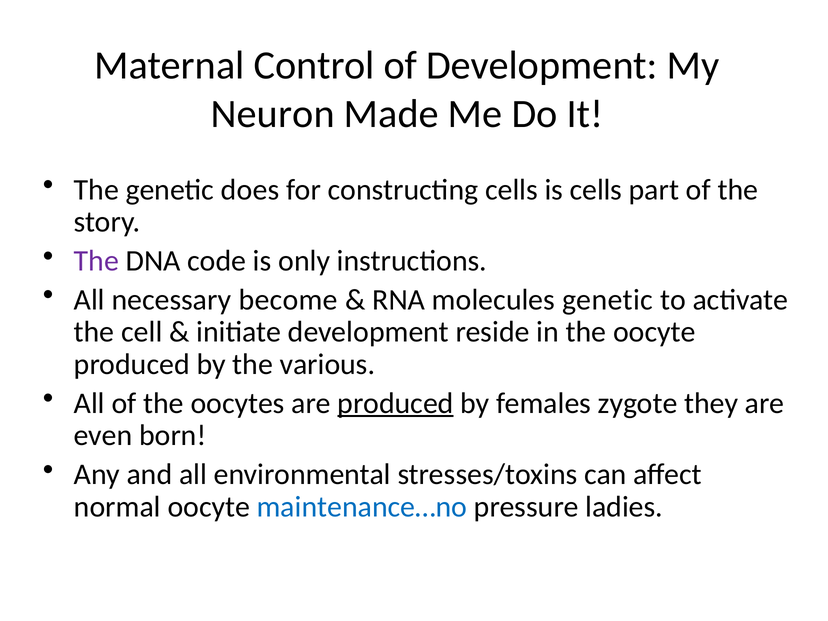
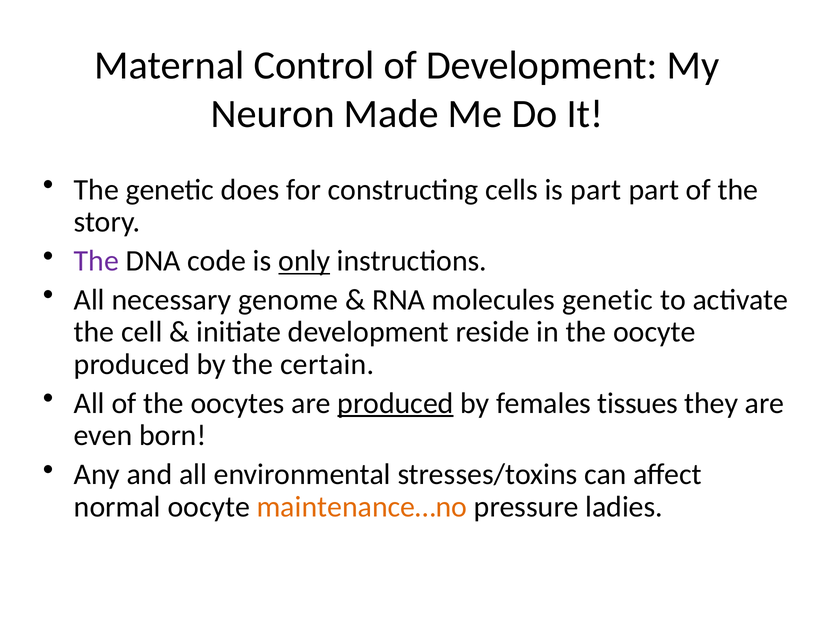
is cells: cells -> part (596, 190)
only underline: none -> present (304, 261)
become: become -> genome (288, 300)
various: various -> certain (327, 364)
zygote: zygote -> tissues (638, 403)
maintenance…no colour: blue -> orange (362, 507)
